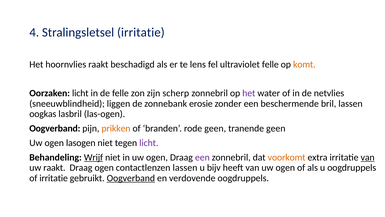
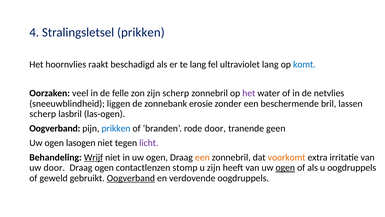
Stralingsletsel irritatie: irritatie -> prikken (141, 32)
te lens: lens -> lang (198, 64)
ultraviolet felle: felle -> lang (270, 64)
komt colour: orange -> blue (304, 64)
Oorzaken licht: licht -> veel (80, 93)
oogkas: oogkas -> scherp (43, 114)
prikken colour: orange -> blue (116, 128)
rode geen: geen -> door (215, 128)
een colour: purple -> orange (202, 157)
van underline: present -> none (368, 157)
uw raakt: raakt -> door (54, 167)
contactlenzen lassen: lassen -> stomp (185, 167)
u bijv: bijv -> zijn (214, 167)
ogen underline: none -> present (285, 167)
of irritatie: irritatie -> geweld (54, 178)
